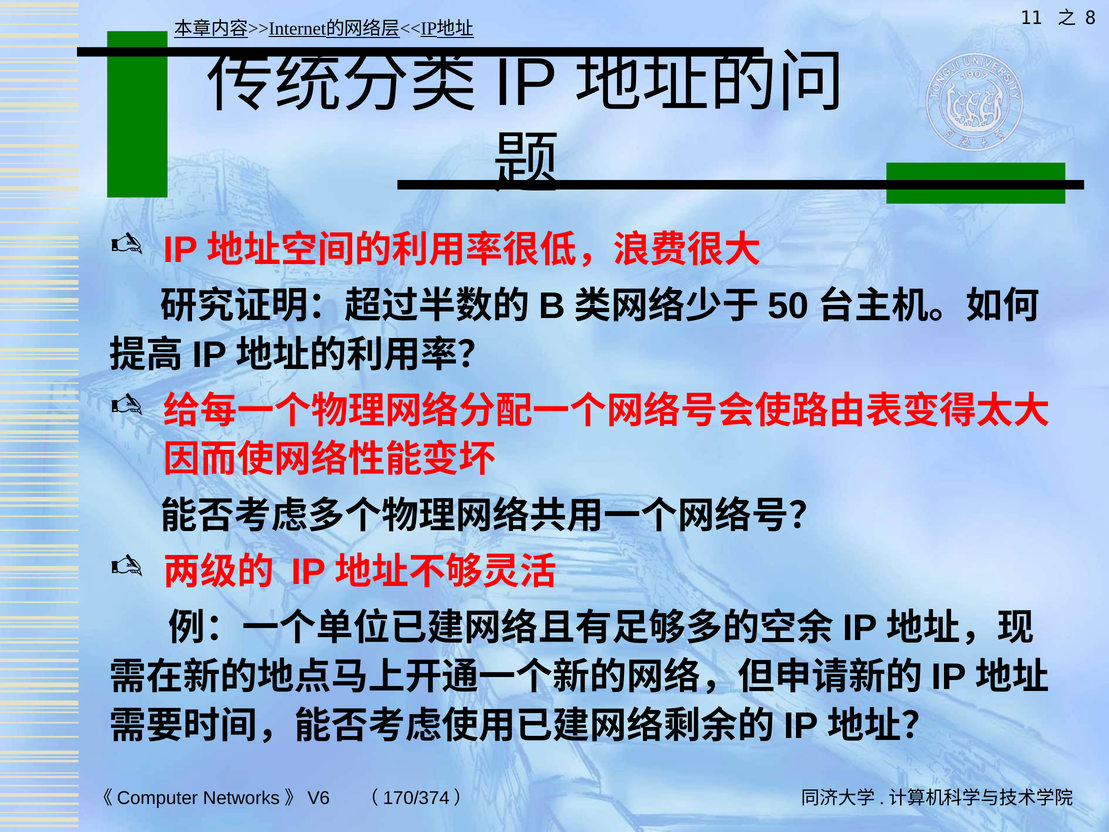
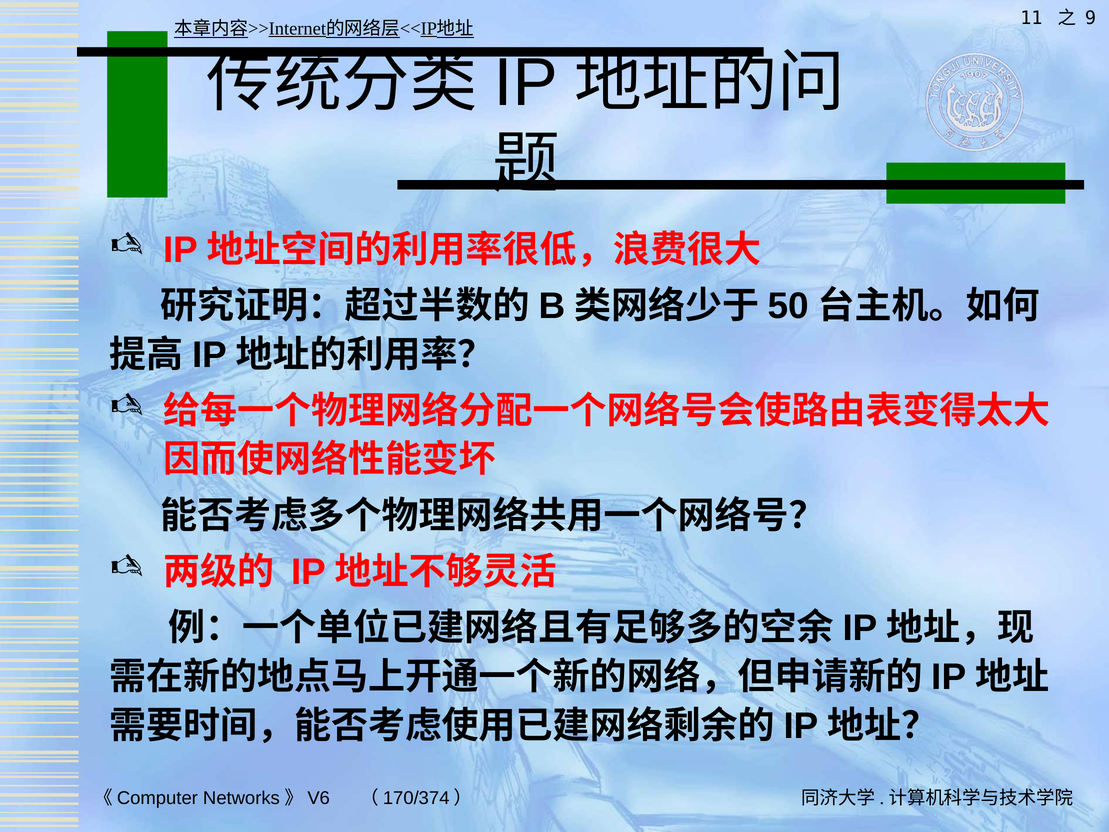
8: 8 -> 9 (1090, 18)
